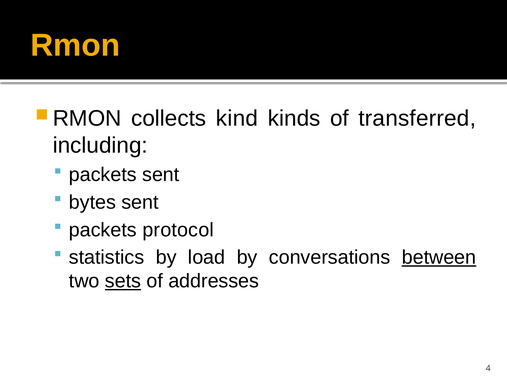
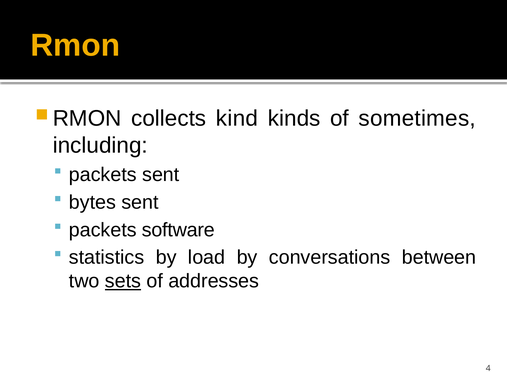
transferred: transferred -> sometimes (417, 119)
protocol: protocol -> software (178, 230)
between underline: present -> none (439, 258)
